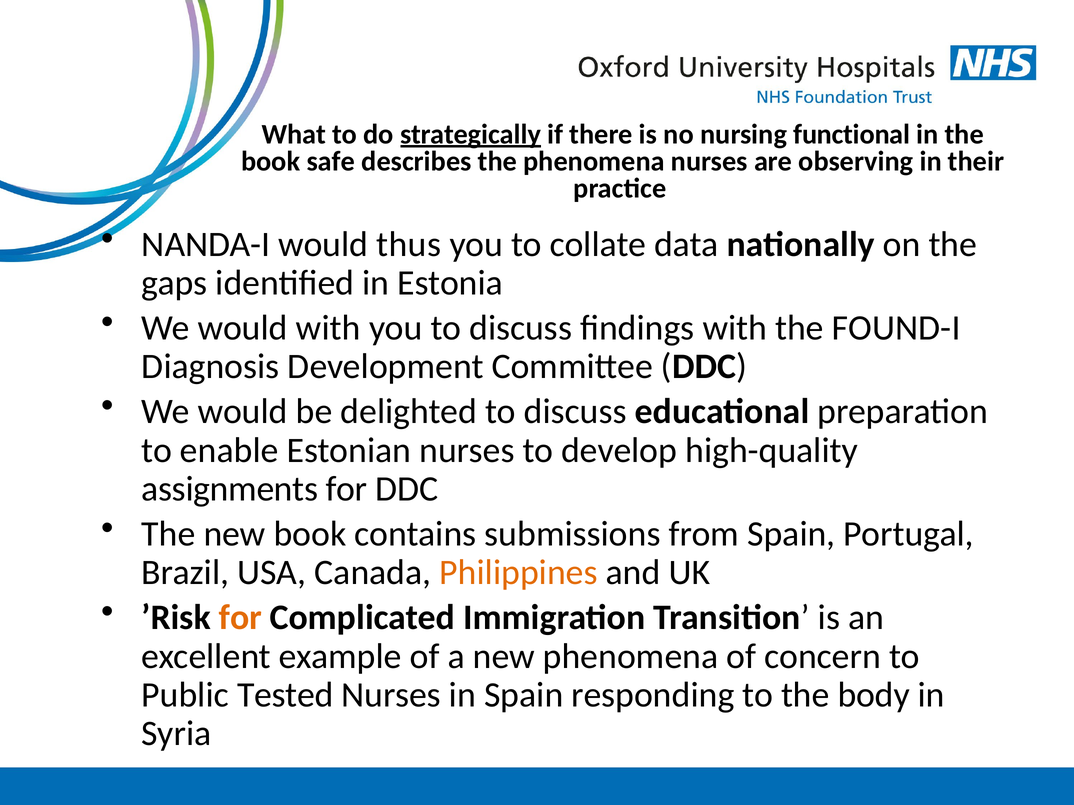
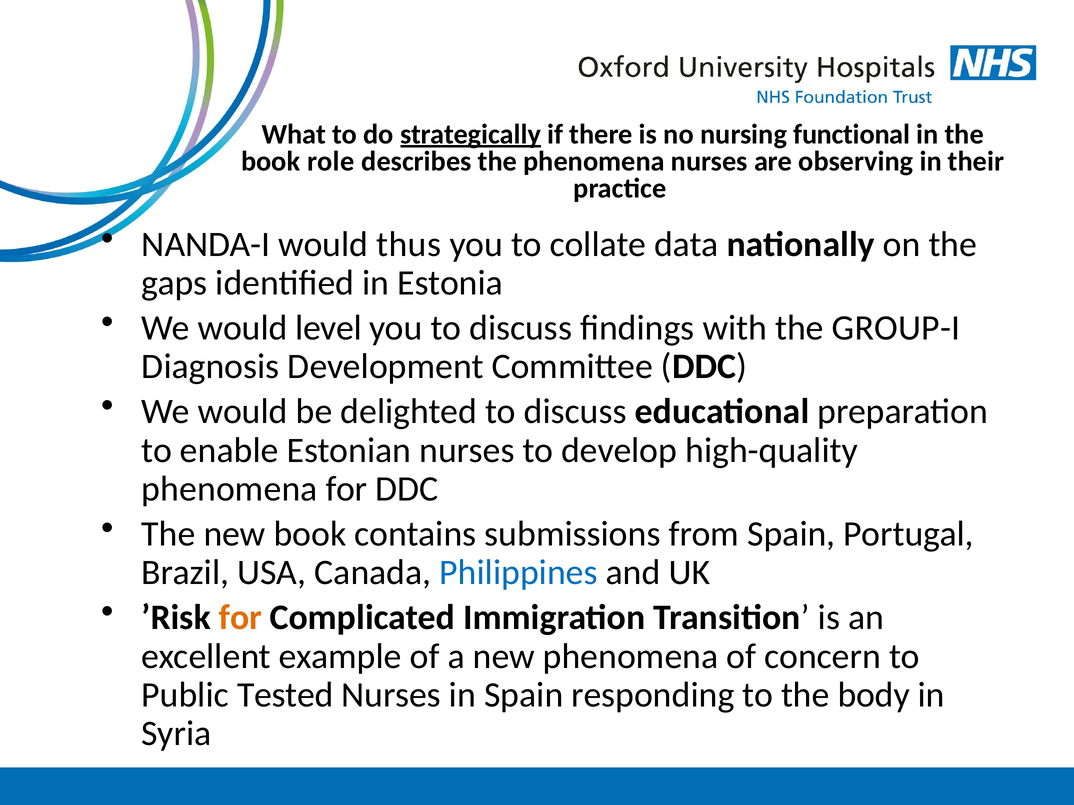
safe: safe -> role (331, 161)
would with: with -> level (329, 328)
FOUND-I: FOUND-I -> GROUP-I (896, 328)
assignments: assignments -> phenomena (230, 489)
Philippines colour: orange -> blue (519, 573)
